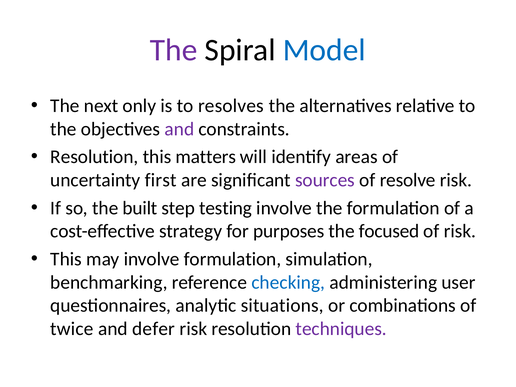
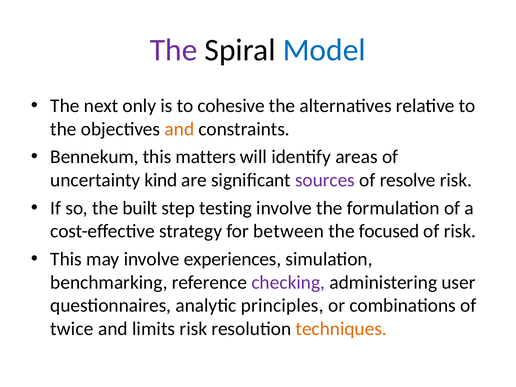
resolves: resolves -> cohesive (231, 106)
and colour: purple -> orange (179, 129)
Resolution: Resolution -> Bennekum (94, 157)
first: first -> kind (161, 180)
purposes: purposes -> between (289, 231)
involve formulation: formulation -> experiences (232, 259)
checking colour: blue -> purple (288, 282)
situations: situations -> principles (282, 306)
defer: defer -> limits (154, 329)
techniques colour: purple -> orange (341, 329)
